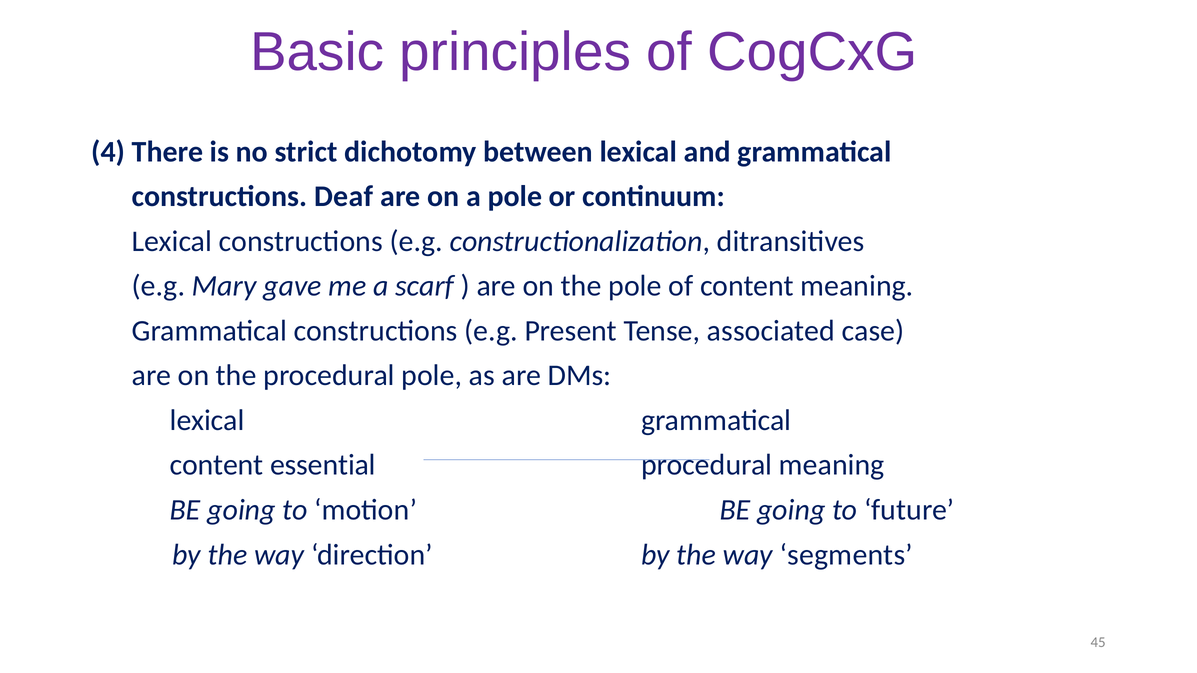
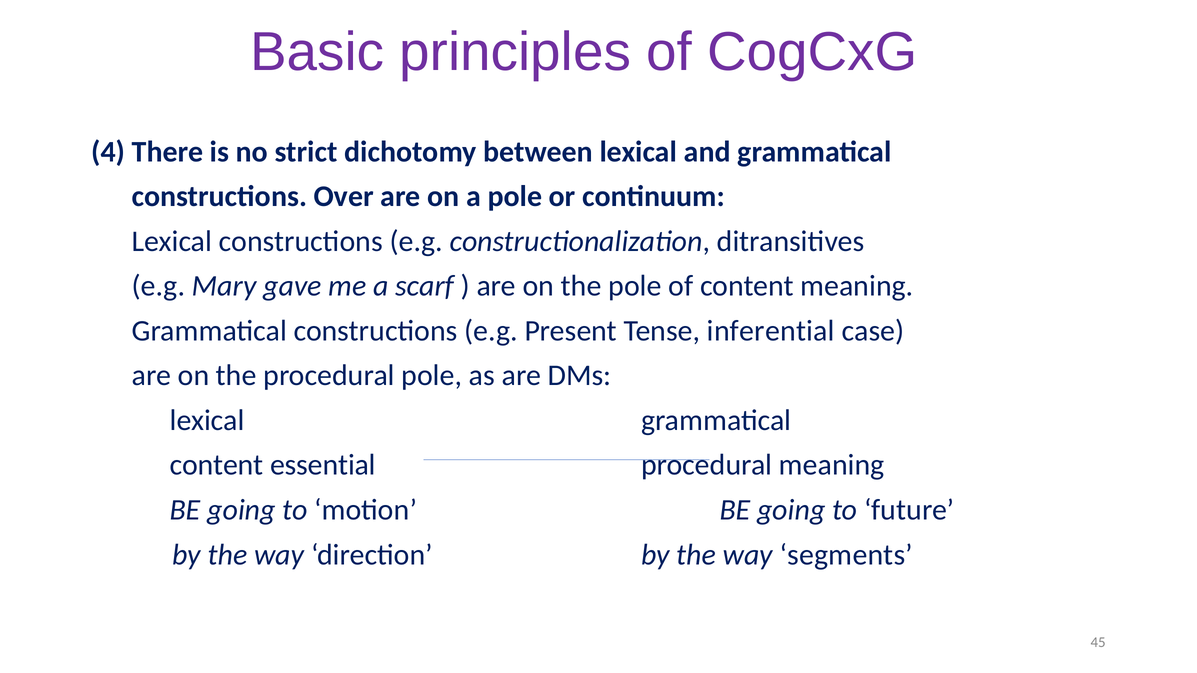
Deaf: Deaf -> Over (344, 197)
associated: associated -> inferential (771, 331)
